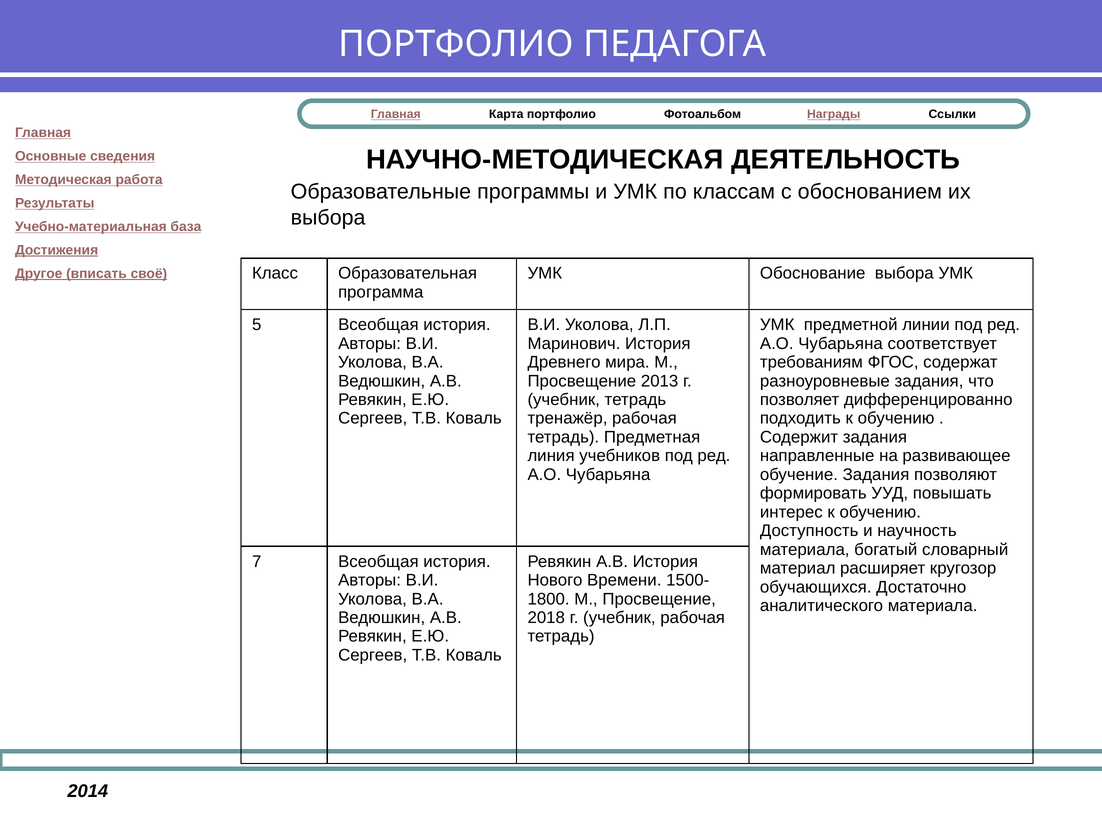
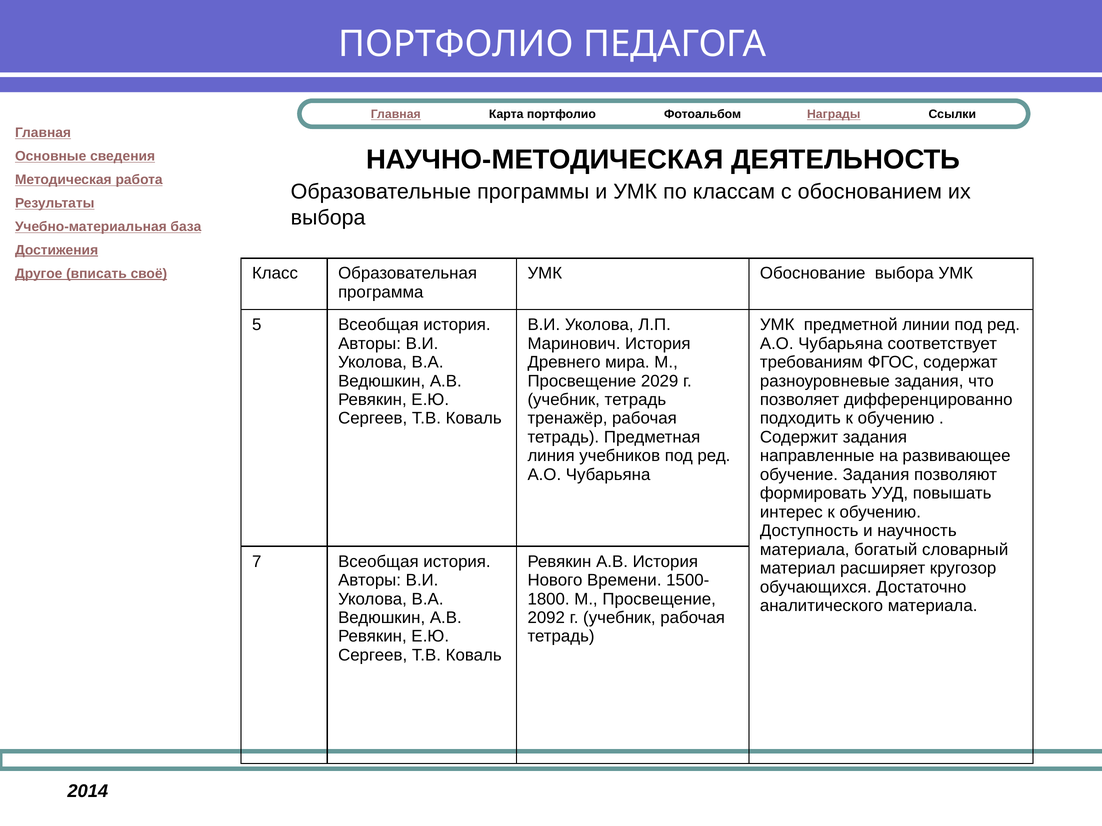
2013: 2013 -> 2029 (660, 381)
2018: 2018 -> 2092 (546, 618)
